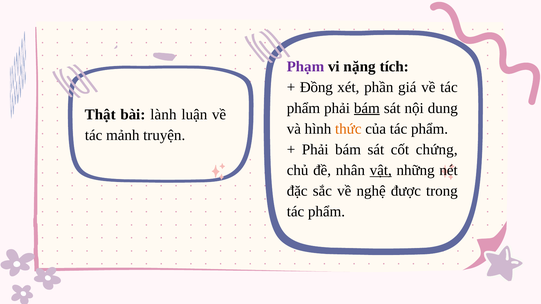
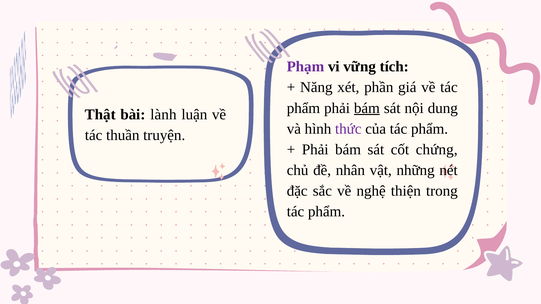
nặng: nặng -> vững (360, 67)
Đồng: Đồng -> Năng (316, 87)
thức colour: orange -> purple (348, 129)
mảnh: mảnh -> thuần (123, 135)
vật underline: present -> none (381, 170)
được: được -> thiện (406, 191)
